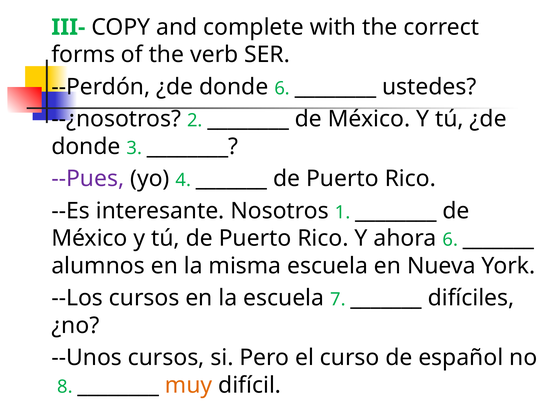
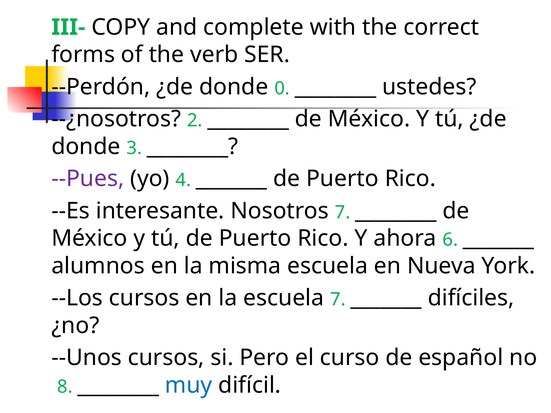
donde 6: 6 -> 0 (282, 88)
Nosotros 1: 1 -> 7 (343, 212)
muy colour: orange -> blue (189, 385)
